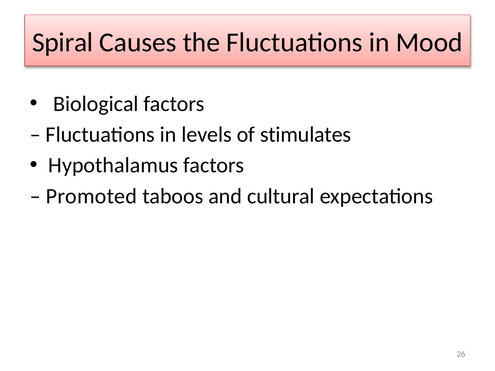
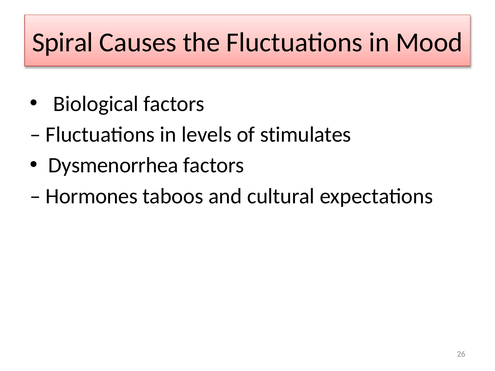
Hypothalamus: Hypothalamus -> Dysmenorrhea (113, 165)
Promoted: Promoted -> Hormones (92, 196)
